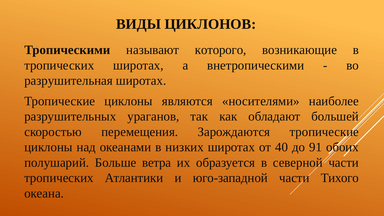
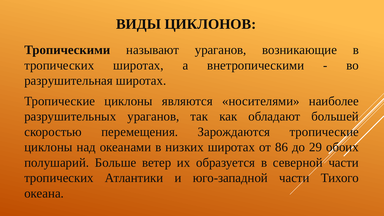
называют которого: которого -> ураганов (221, 50)
40: 40 -> 86 (282, 147)
91: 91 -> 29 (316, 147)
ветра: ветра -> ветер (157, 163)
